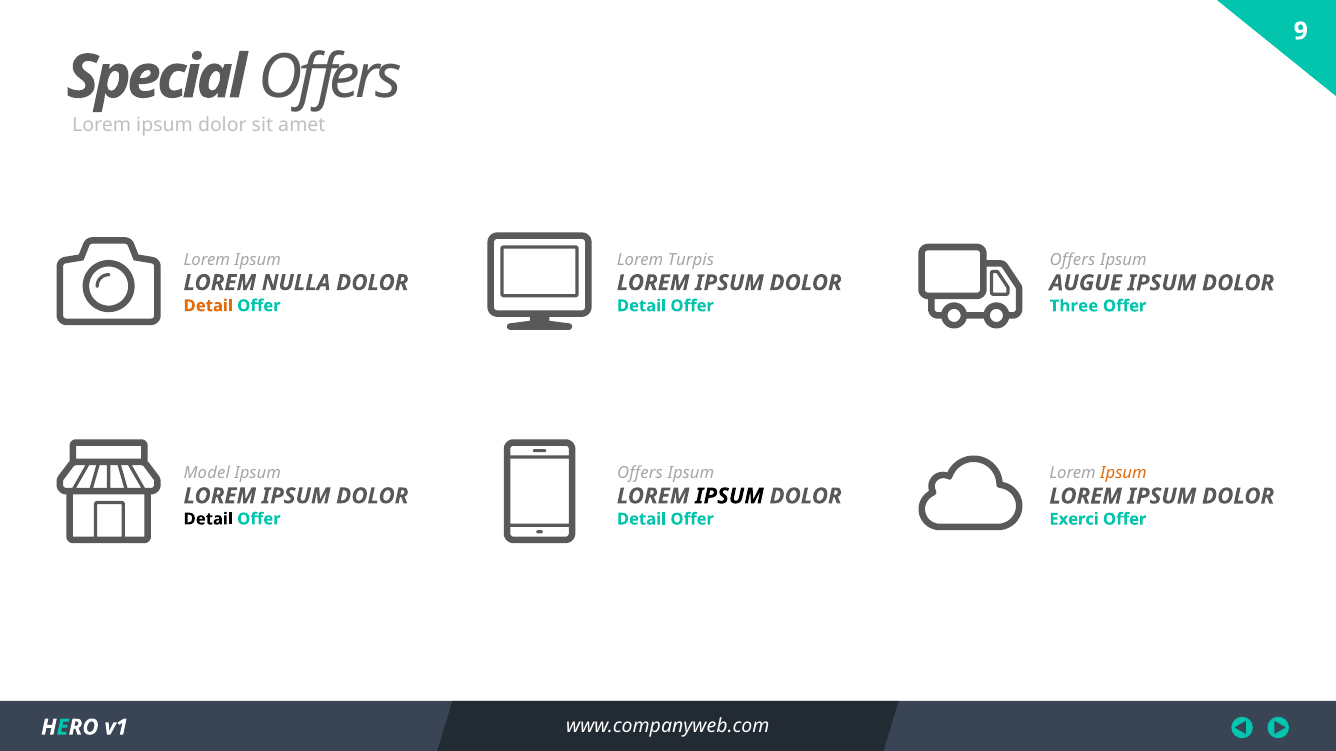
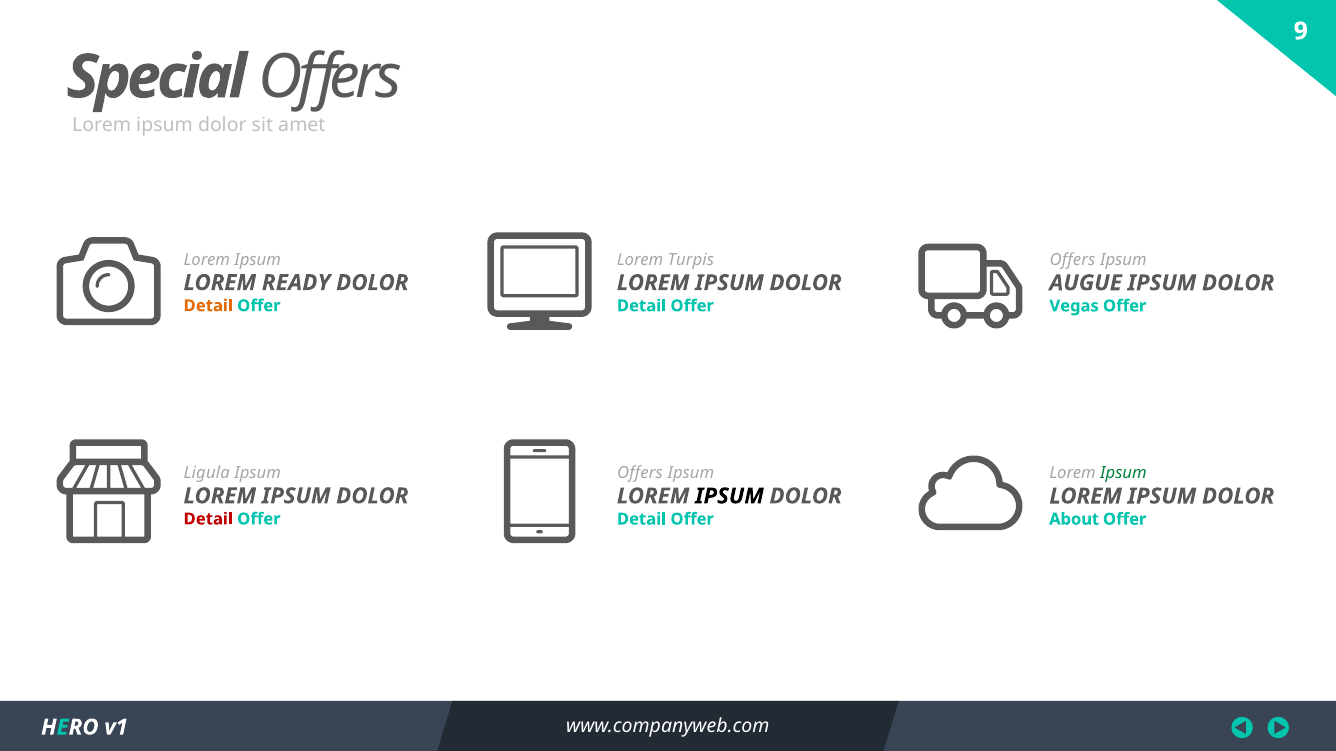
NULLA: NULLA -> READY (296, 283)
Three: Three -> Vegas (1074, 306)
Model: Model -> Ligula (207, 473)
Ipsum colour: orange -> green (1123, 474)
Detail colour: black -> red (208, 519)
Exerci: Exerci -> About (1074, 520)
